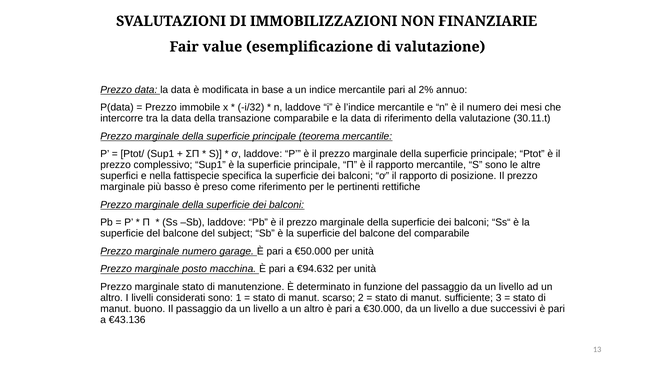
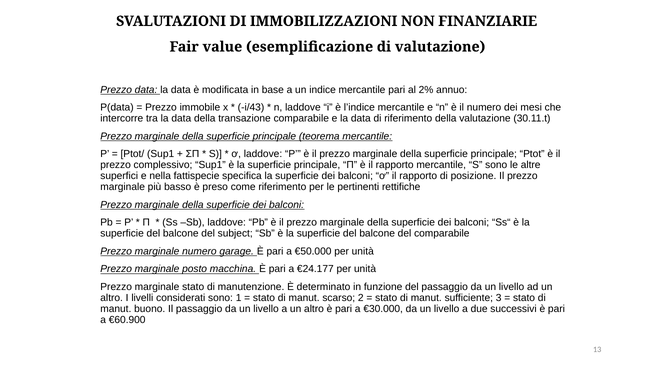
i/32: i/32 -> i/43 (251, 107)
€94.632: €94.632 -> €24.177 (315, 269)
€43.136: €43.136 -> €60.900 (127, 320)
